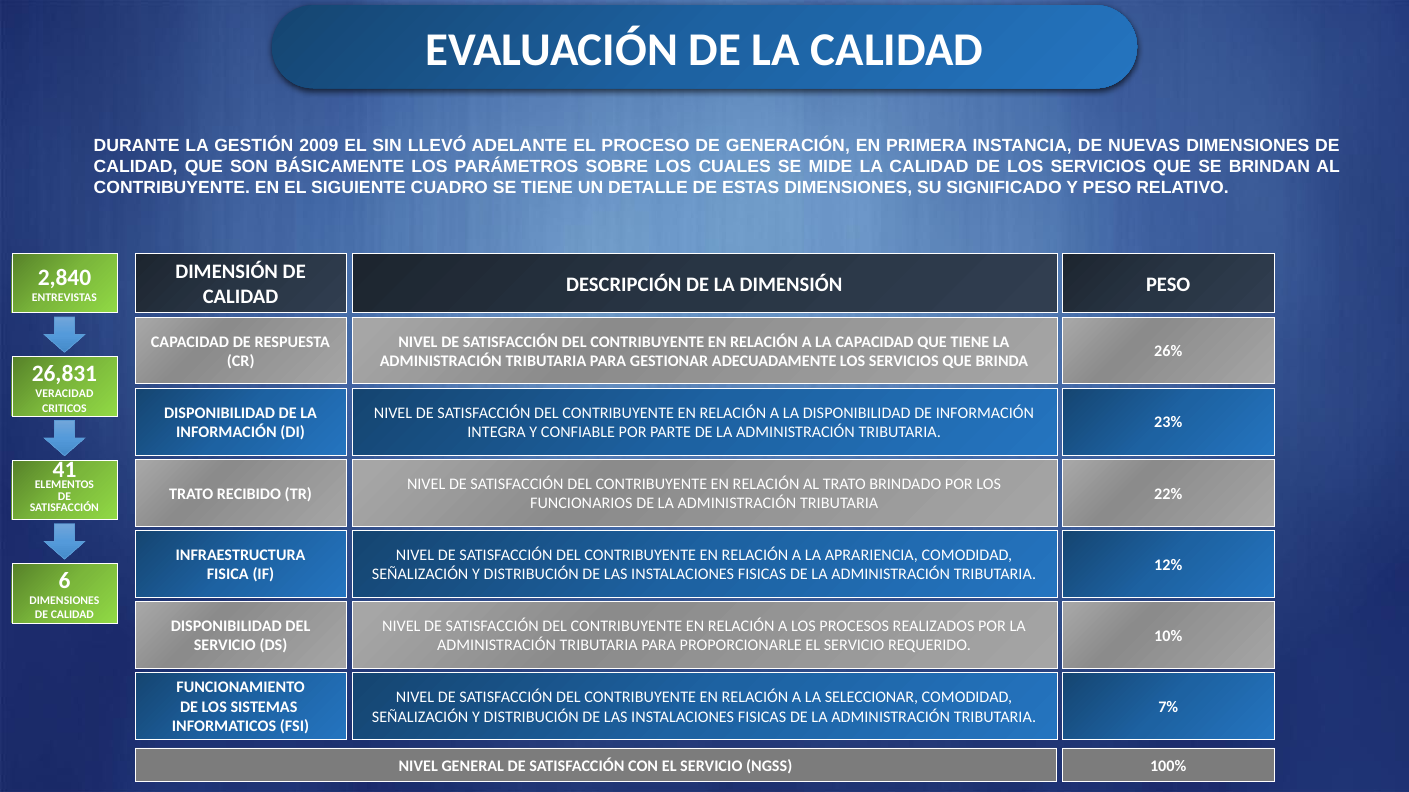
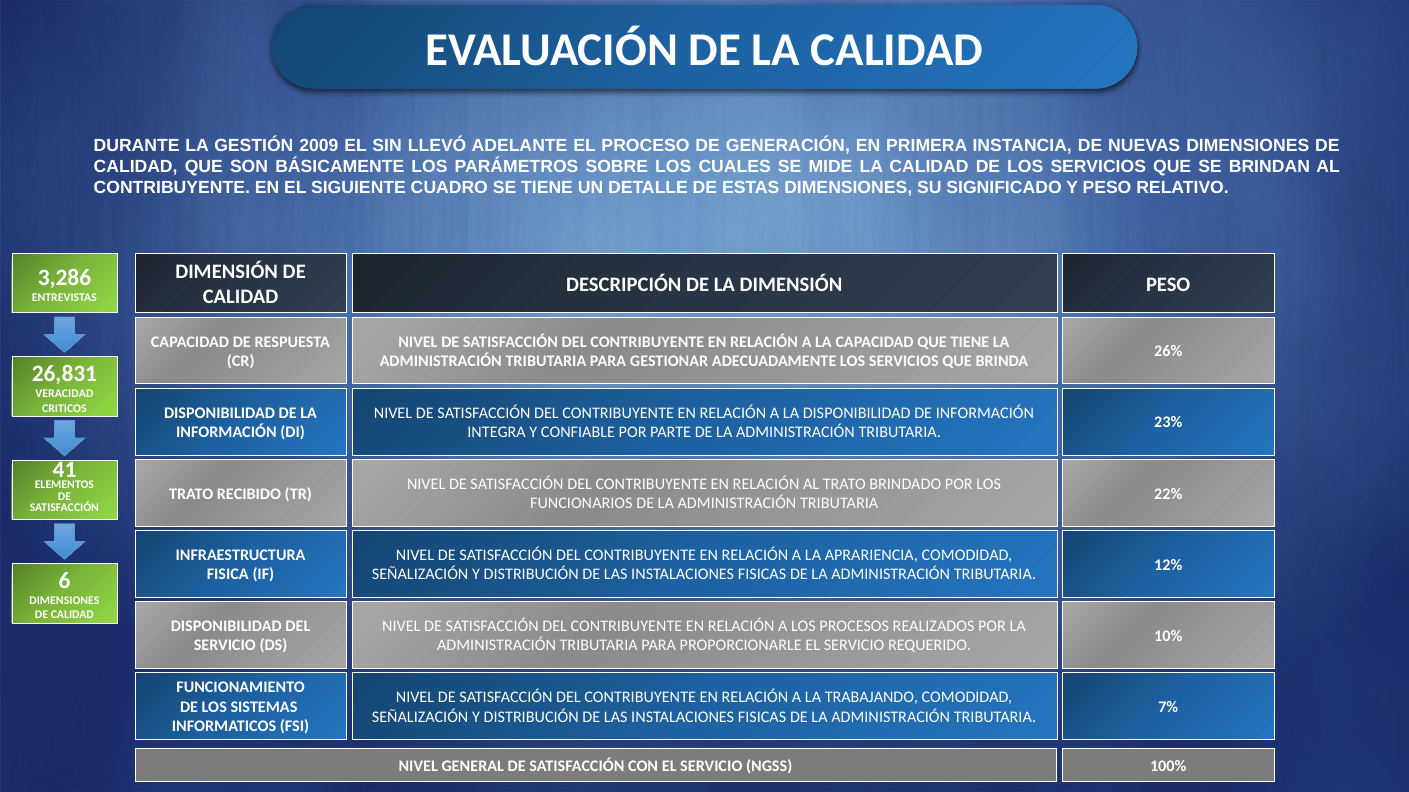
2,840: 2,840 -> 3,286 (65, 278)
SELECCIONAR: SELECCIONAR -> TRABAJANDO (871, 698)
